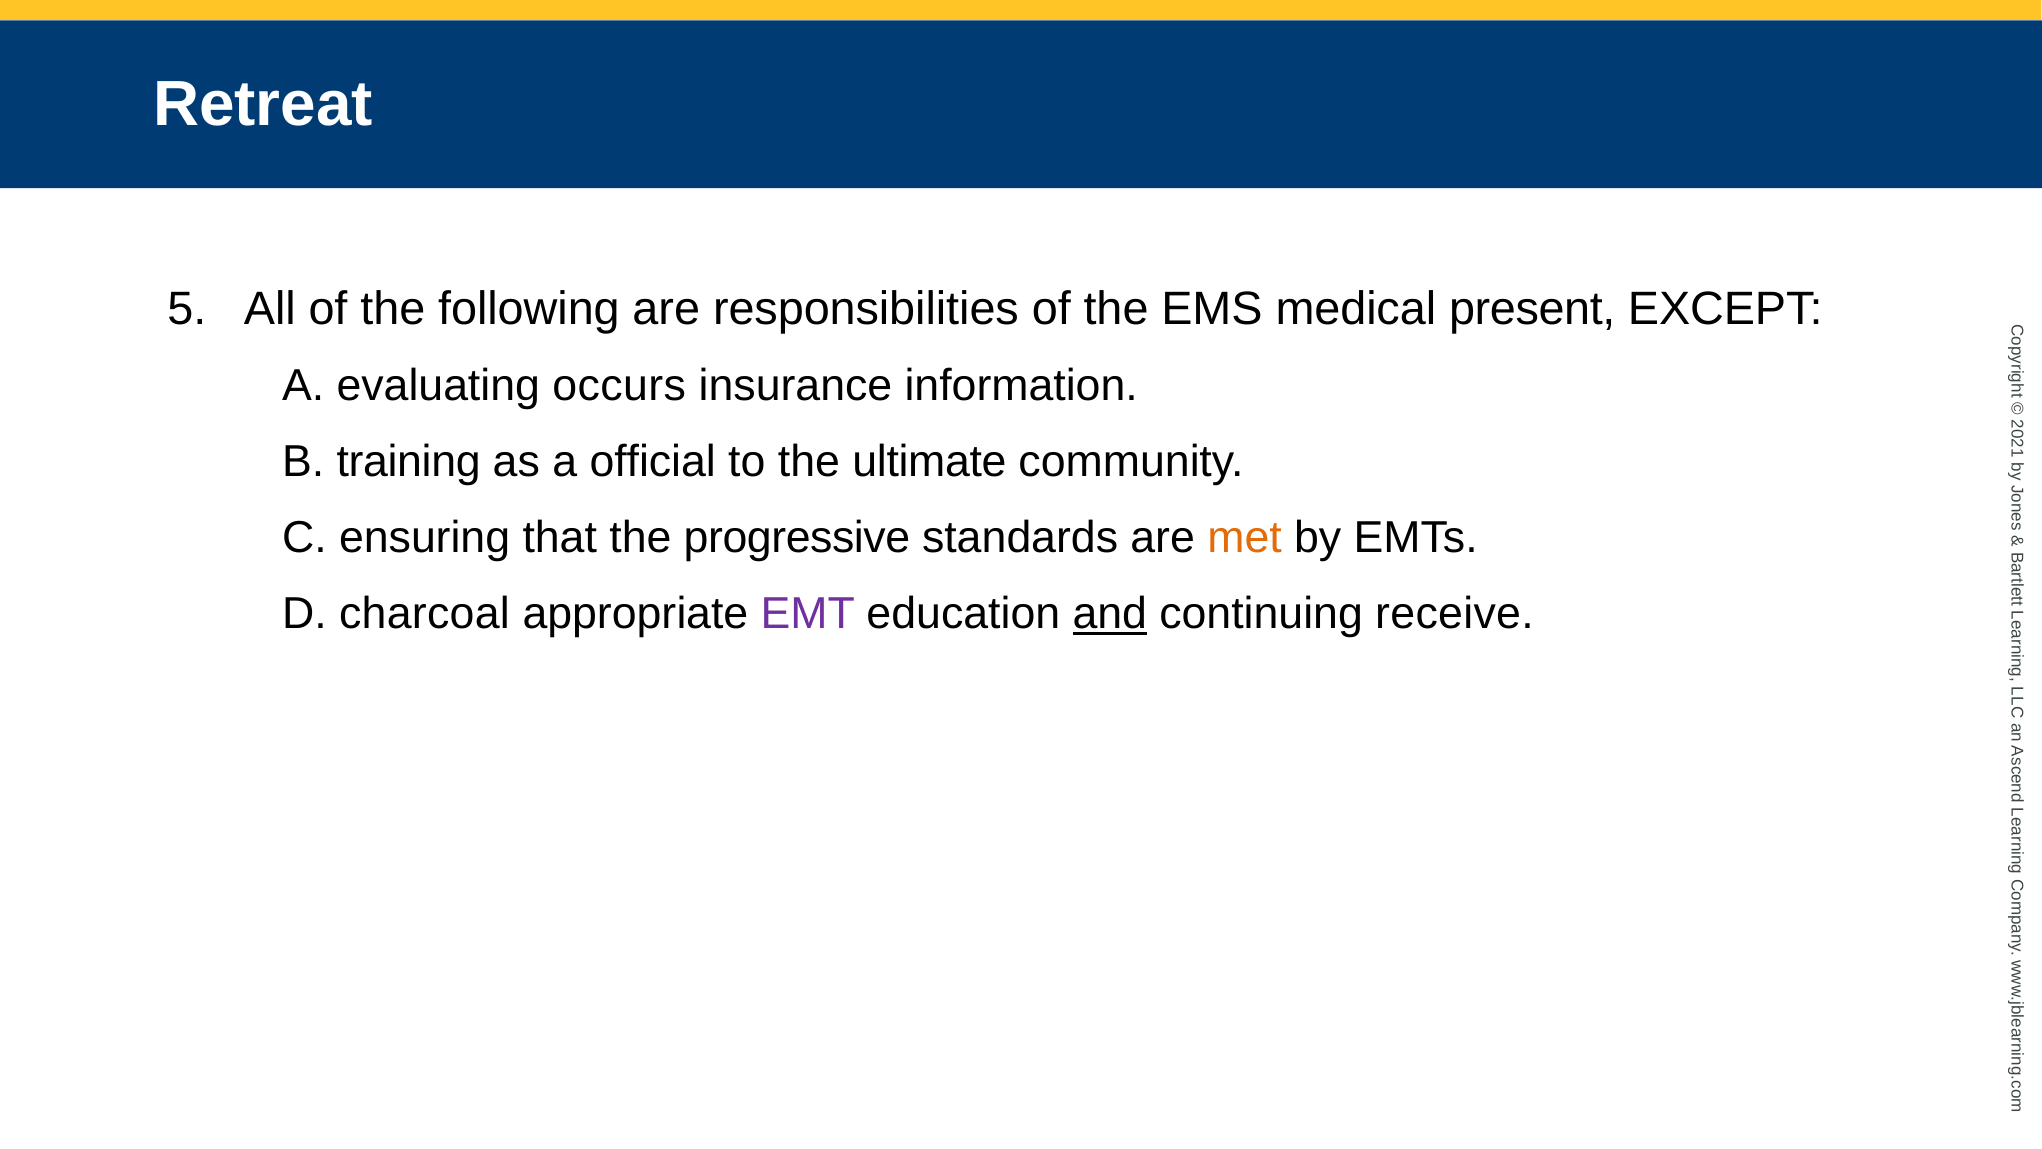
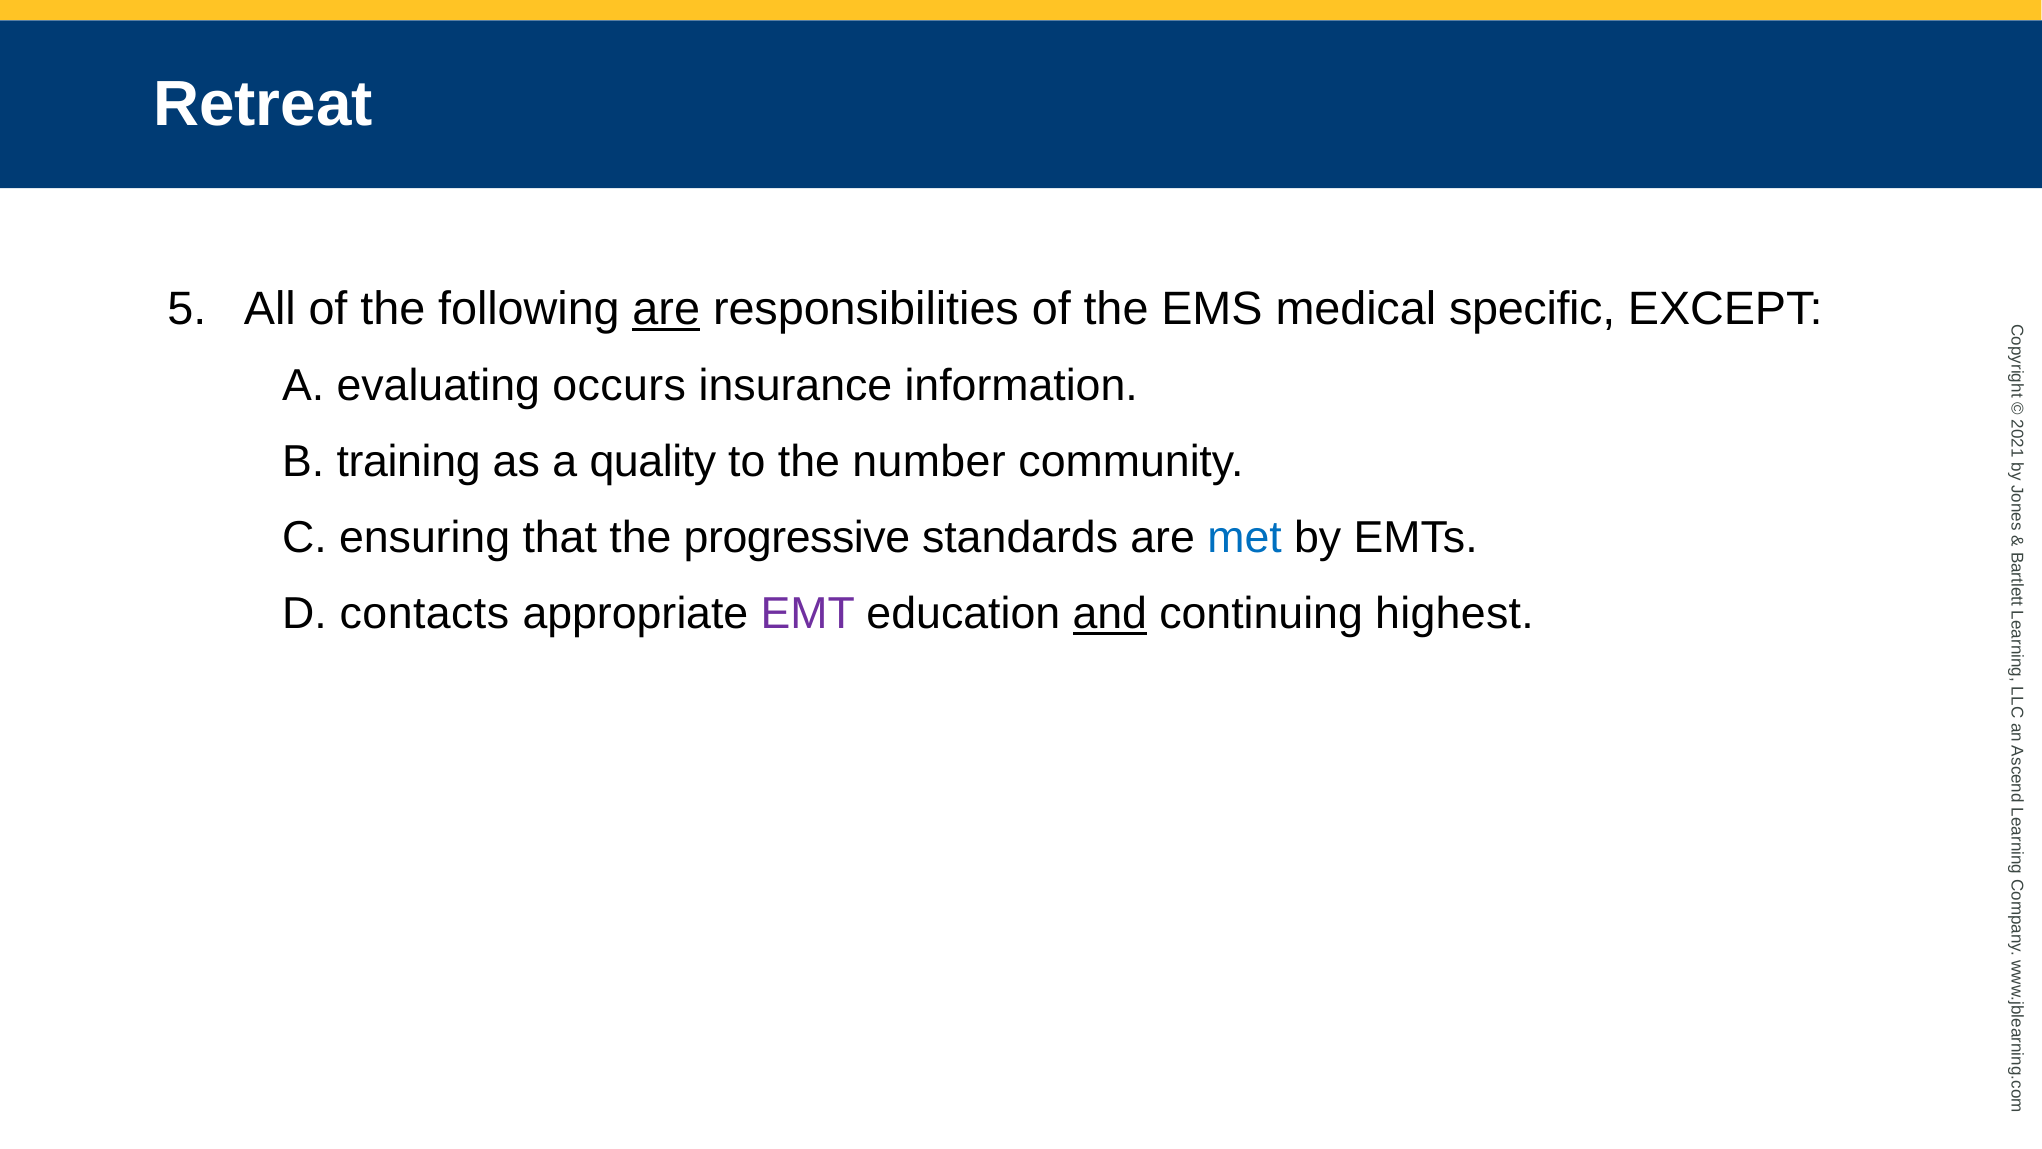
are underline: none -> present (666, 309)
present: present -> specific (1532, 309)
official: official -> quality (653, 462)
ultimate: ultimate -> number (929, 462)
met colour: orange -> blue (1245, 538)
charcoal: charcoal -> contacts (424, 614)
receive: receive -> highest (1454, 614)
